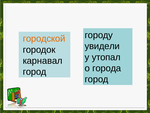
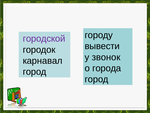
городской colour: orange -> purple (44, 39)
увидели: увидели -> вывести (102, 46)
утопал: утопал -> звонок (106, 57)
